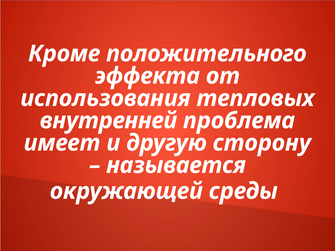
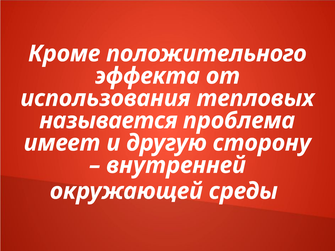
внутренней: внутренней -> называется (108, 121)
называется: называется -> внутренней (176, 165)
